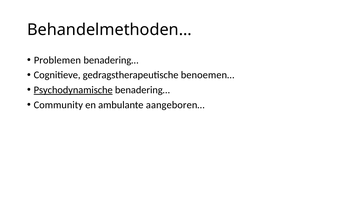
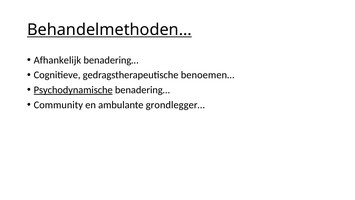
Behandelmethoden… underline: none -> present (109, 30)
Problemen: Problemen -> Afhankelijk (57, 60)
aangeboren…: aangeboren… -> grondlegger… (175, 105)
